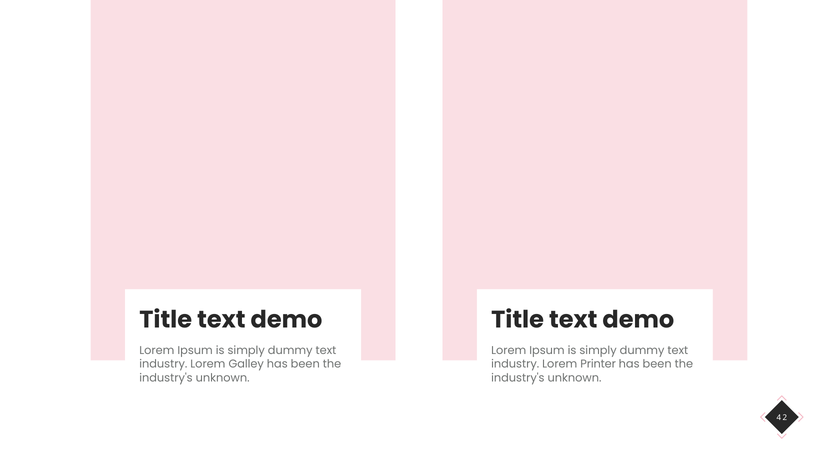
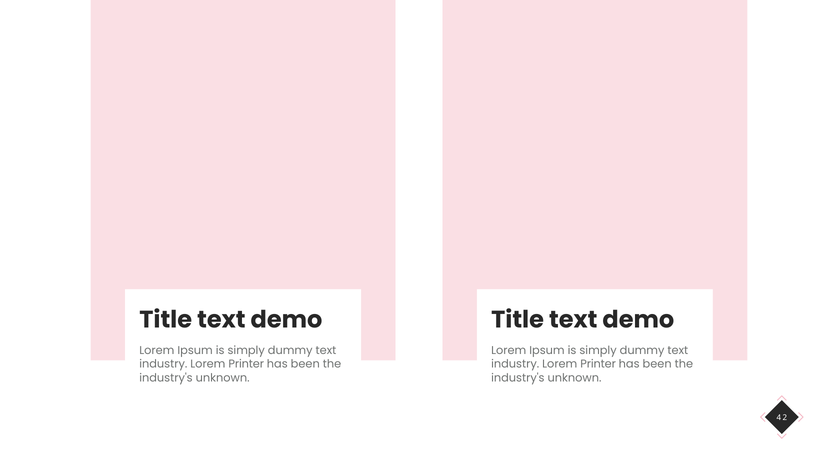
Galley: Galley -> Printer (246, 365)
